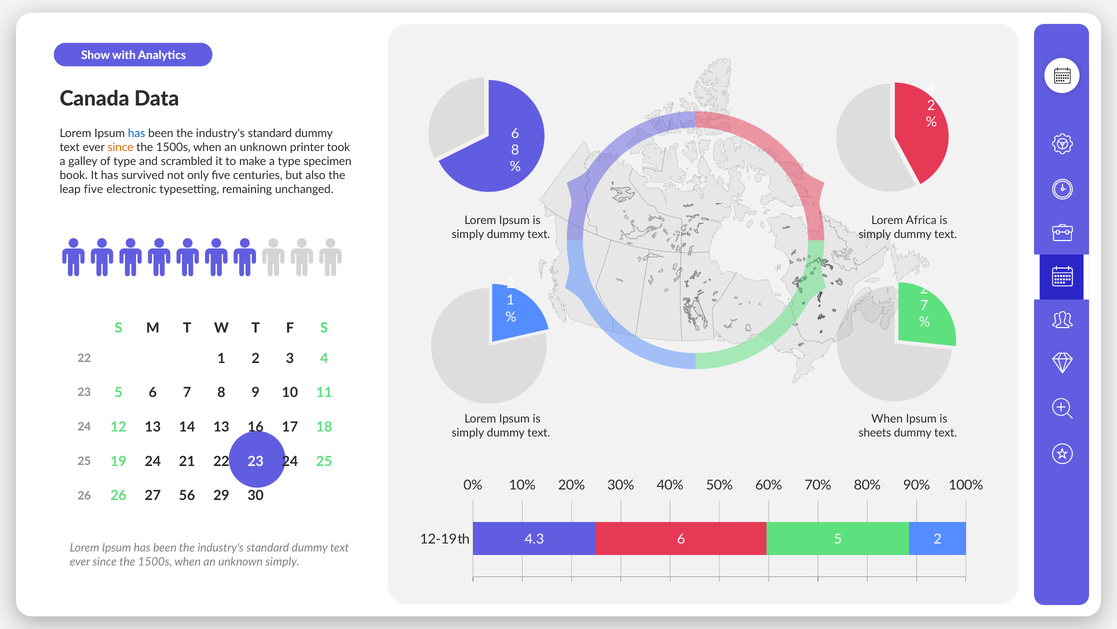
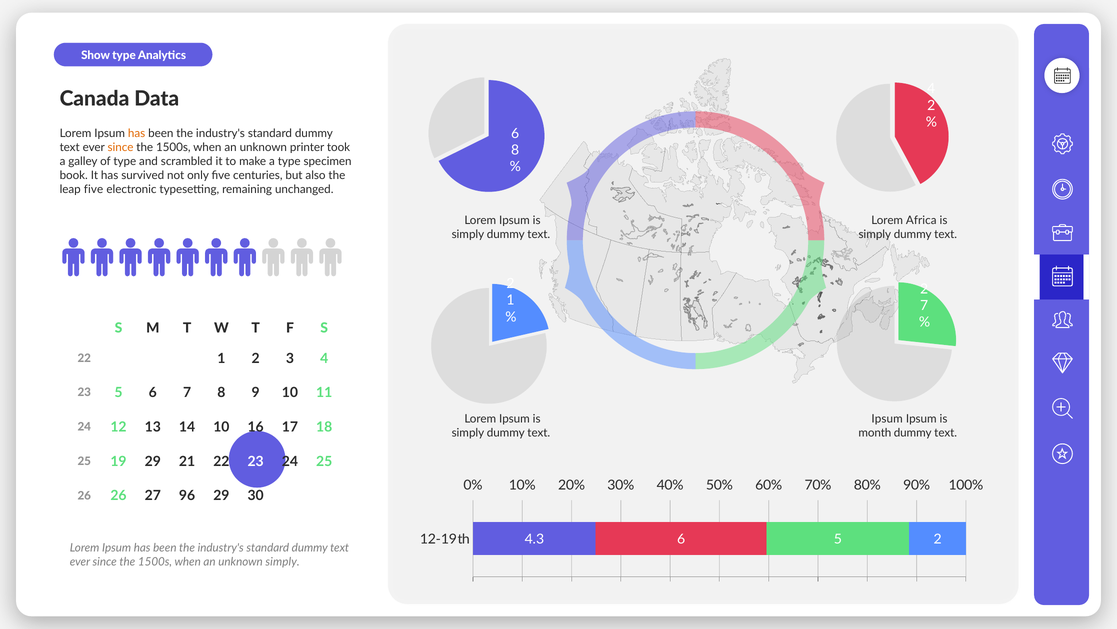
Show with: with -> type (124, 55)
has colour: blue -> orange (137, 133)
When: When -> Ipsum (887, 418)
14 13: 13 -> 10 (221, 427)
sheets: sheets -> month (875, 432)
19 24: 24 -> 29 (153, 461)
56: 56 -> 96 (187, 495)
